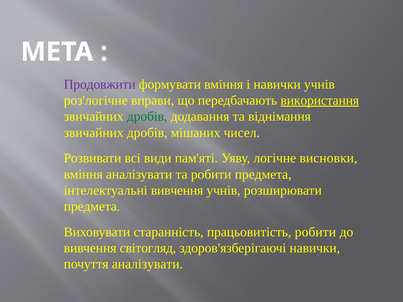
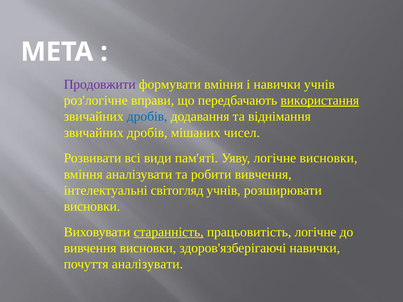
дробів colour: green -> blue (147, 117)
робити предмета: предмета -> вивчення (263, 174)
інтелектуальні вивчення: вивчення -> світогляд (177, 191)
предмета: предмета -> висновки (92, 207)
старанність underline: none -> present (169, 232)
працьовитість робити: робити -> логічне (316, 232)
вивчення світогляд: світогляд -> висновки (148, 248)
